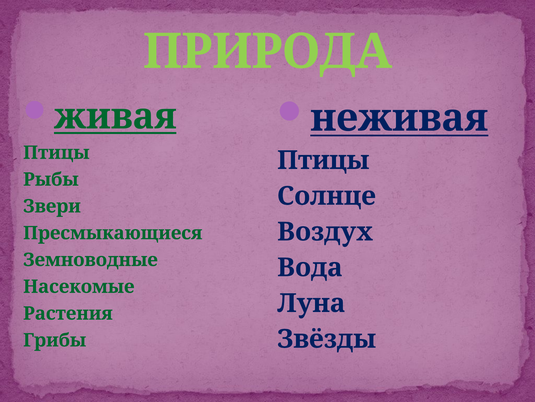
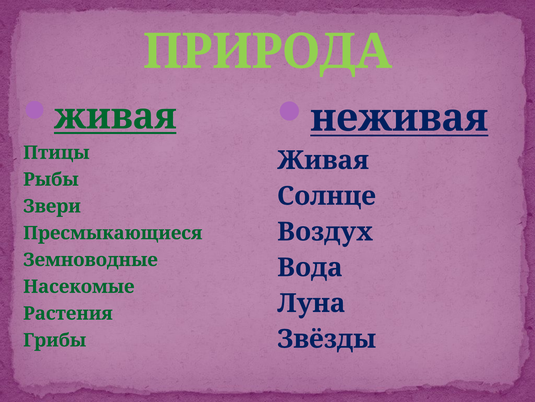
Птицы: Птицы -> Живая (323, 160)
